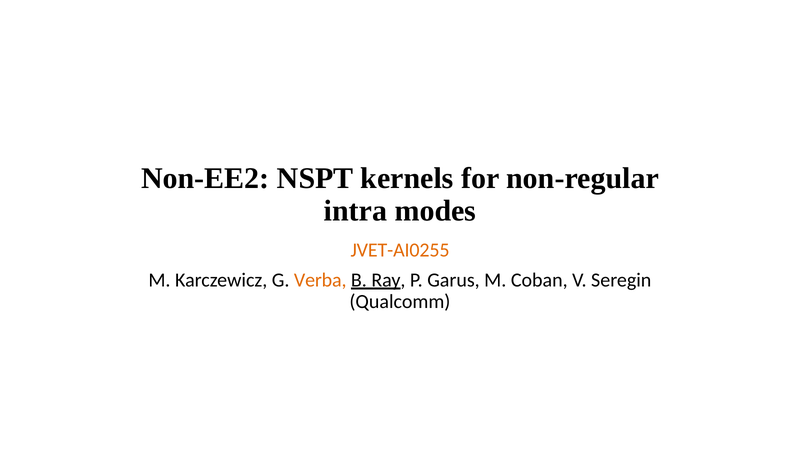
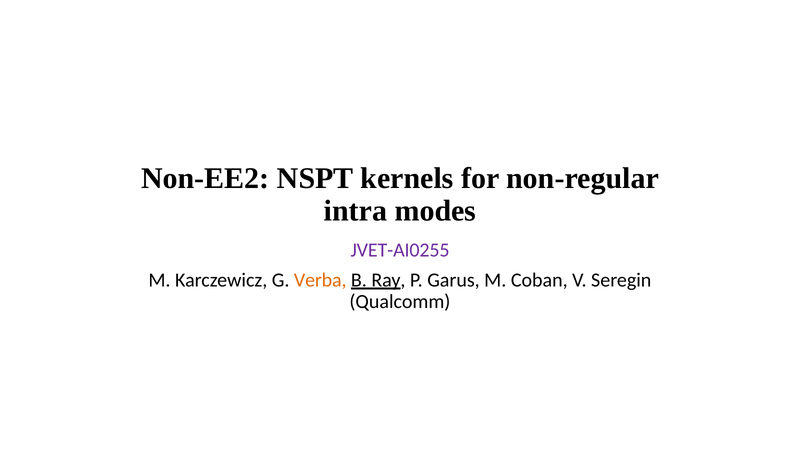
JVET-AI0255 colour: orange -> purple (400, 250)
